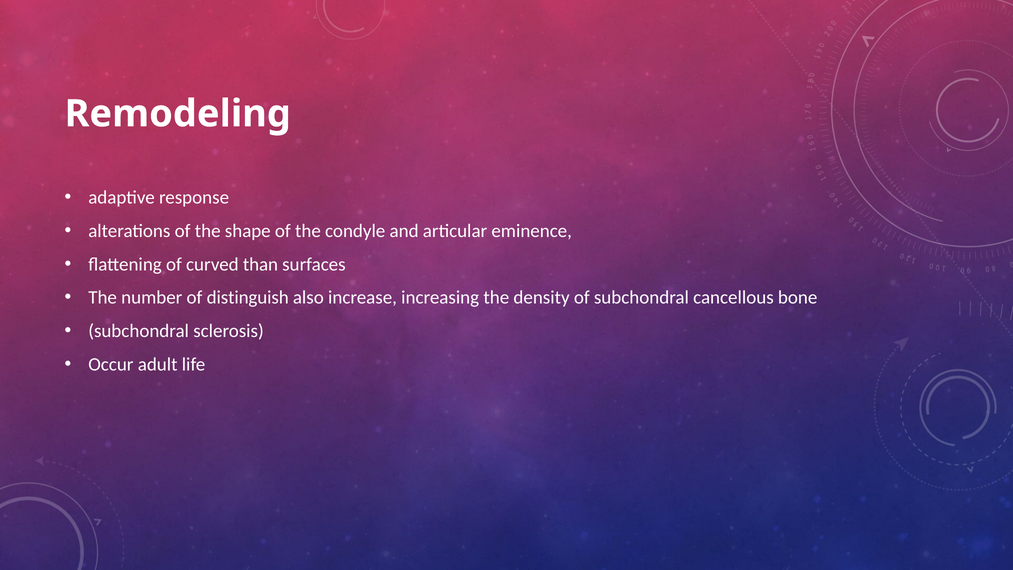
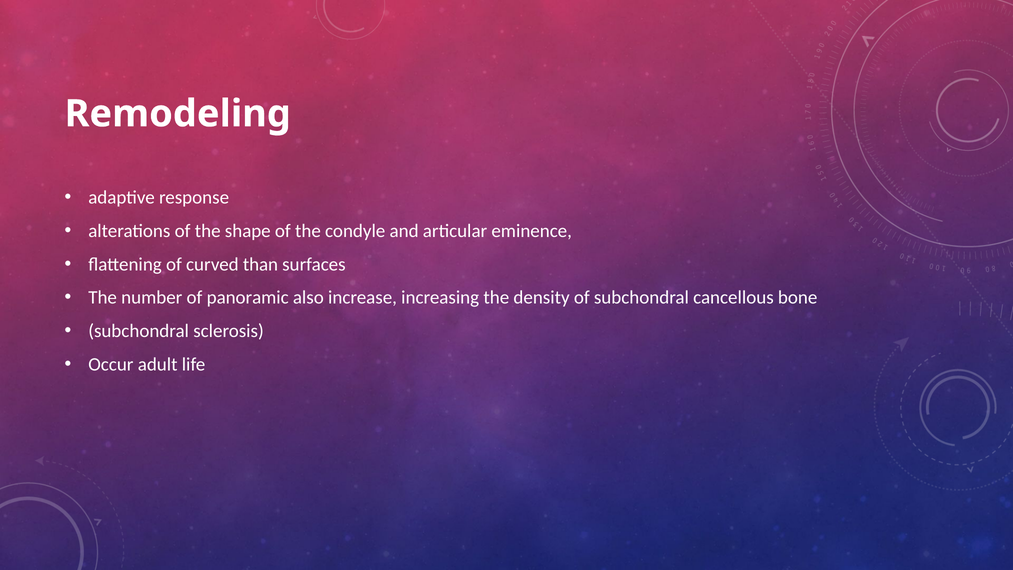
distinguish: distinguish -> panoramic (248, 298)
